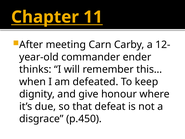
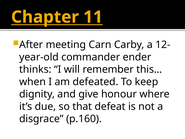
p.450: p.450 -> p.160 (84, 119)
